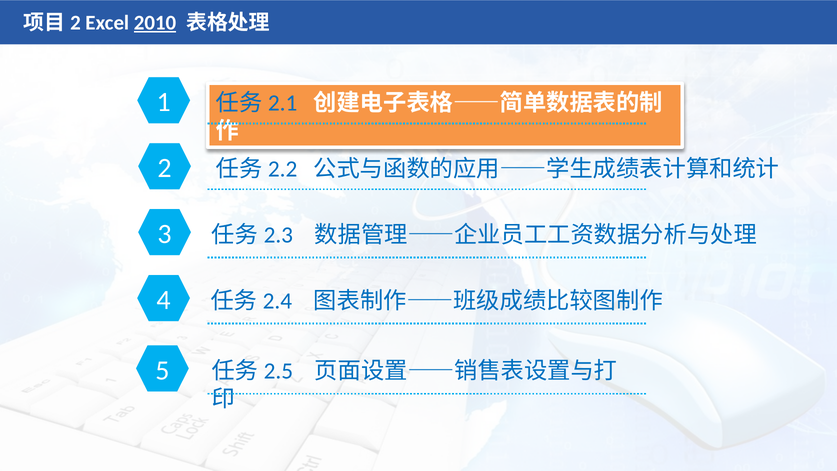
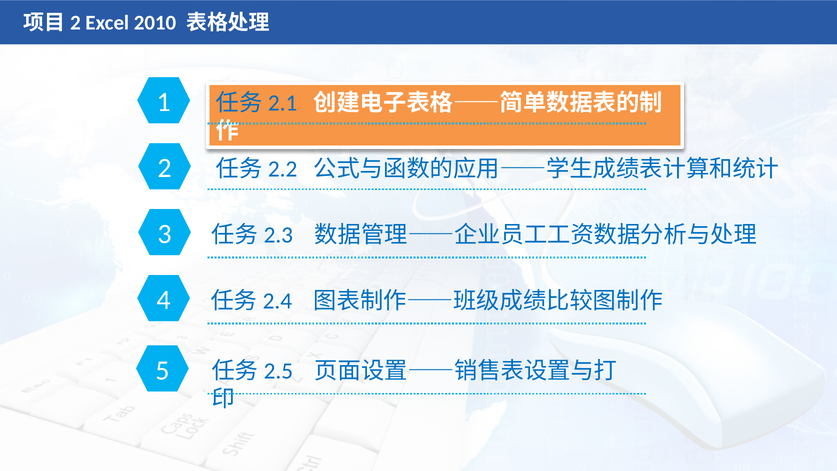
2010 underline: present -> none (155, 23)
